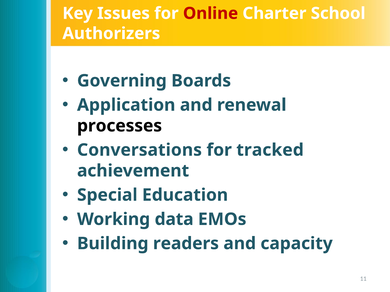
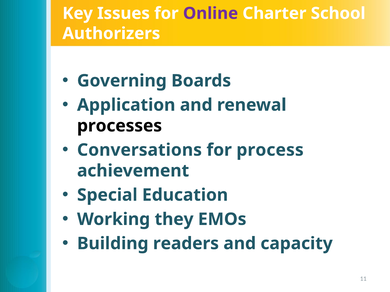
Online colour: red -> purple (211, 13)
tracked: tracked -> process (270, 150)
data: data -> they (174, 220)
